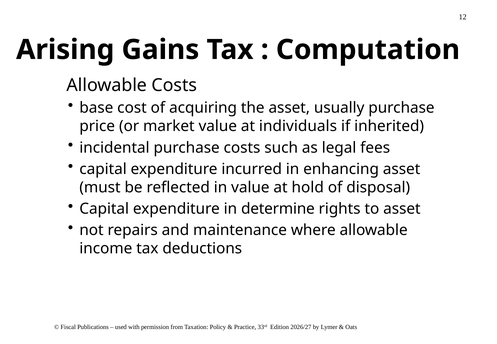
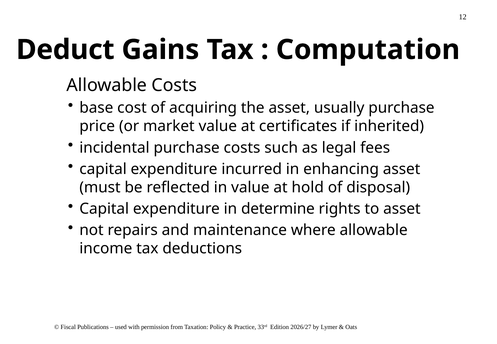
Arising: Arising -> Deduct (65, 50)
individuals: individuals -> certificates (298, 126)
